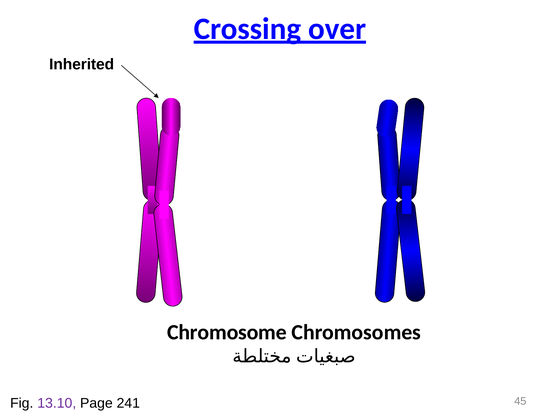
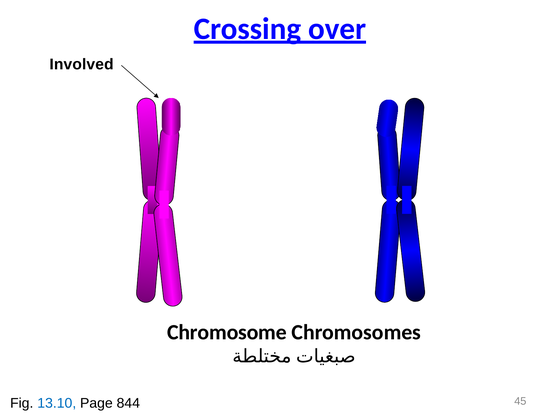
Inherited: Inherited -> Involved (82, 65)
13.10 colour: purple -> blue (57, 403)
241: 241 -> 844 (128, 403)
